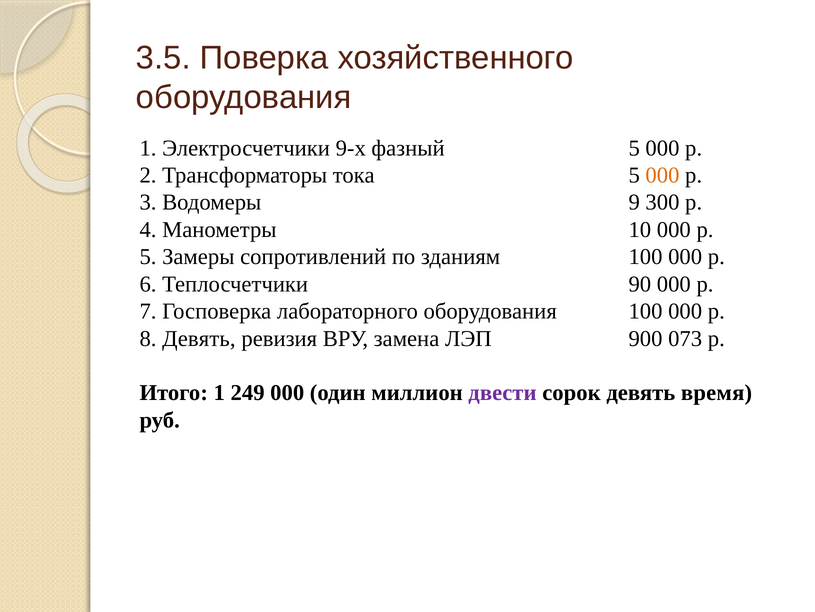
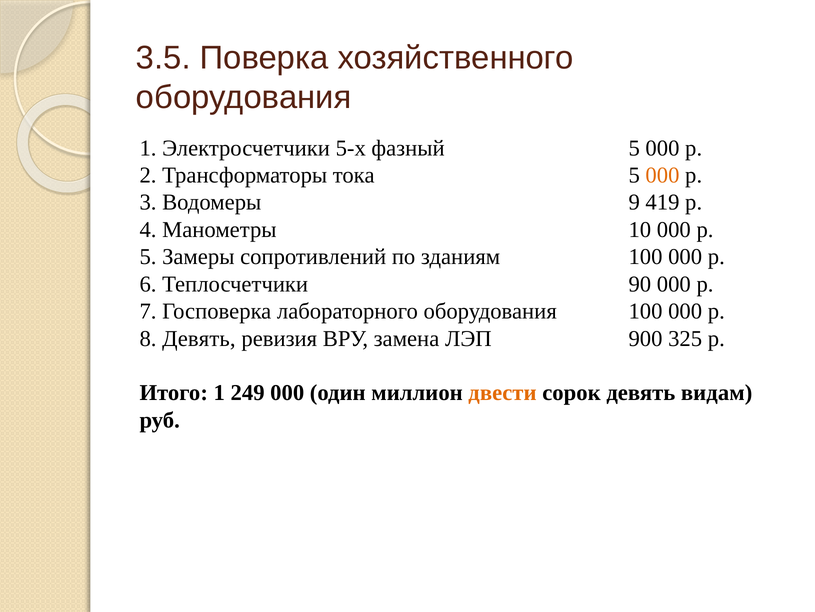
9-х: 9-х -> 5-х (351, 148)
300: 300 -> 419 (662, 202)
073: 073 -> 325 (685, 338)
двести colour: purple -> orange (502, 392)
время: время -> видам (717, 392)
